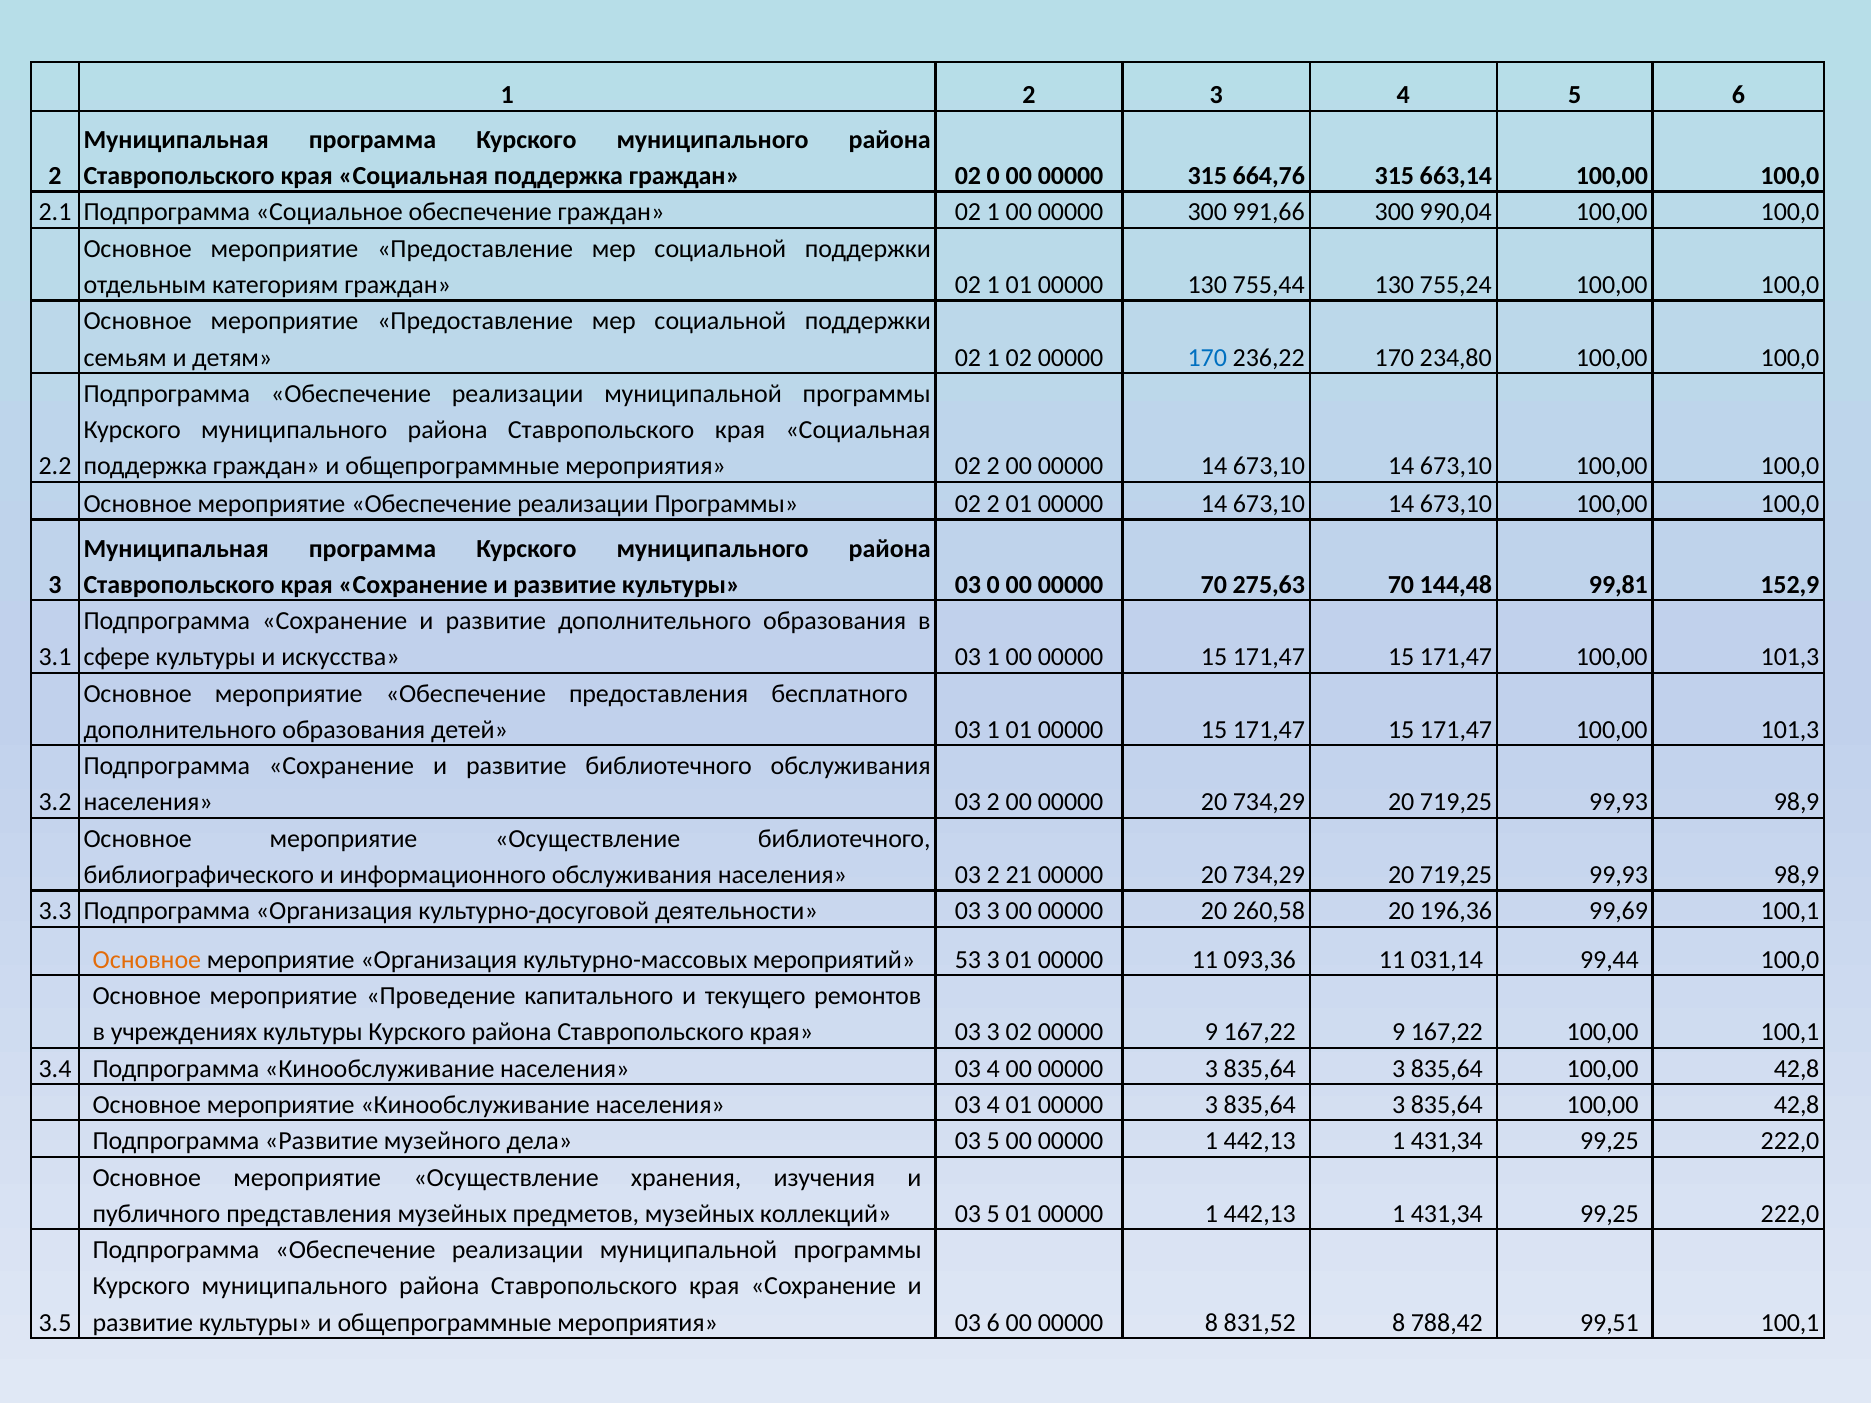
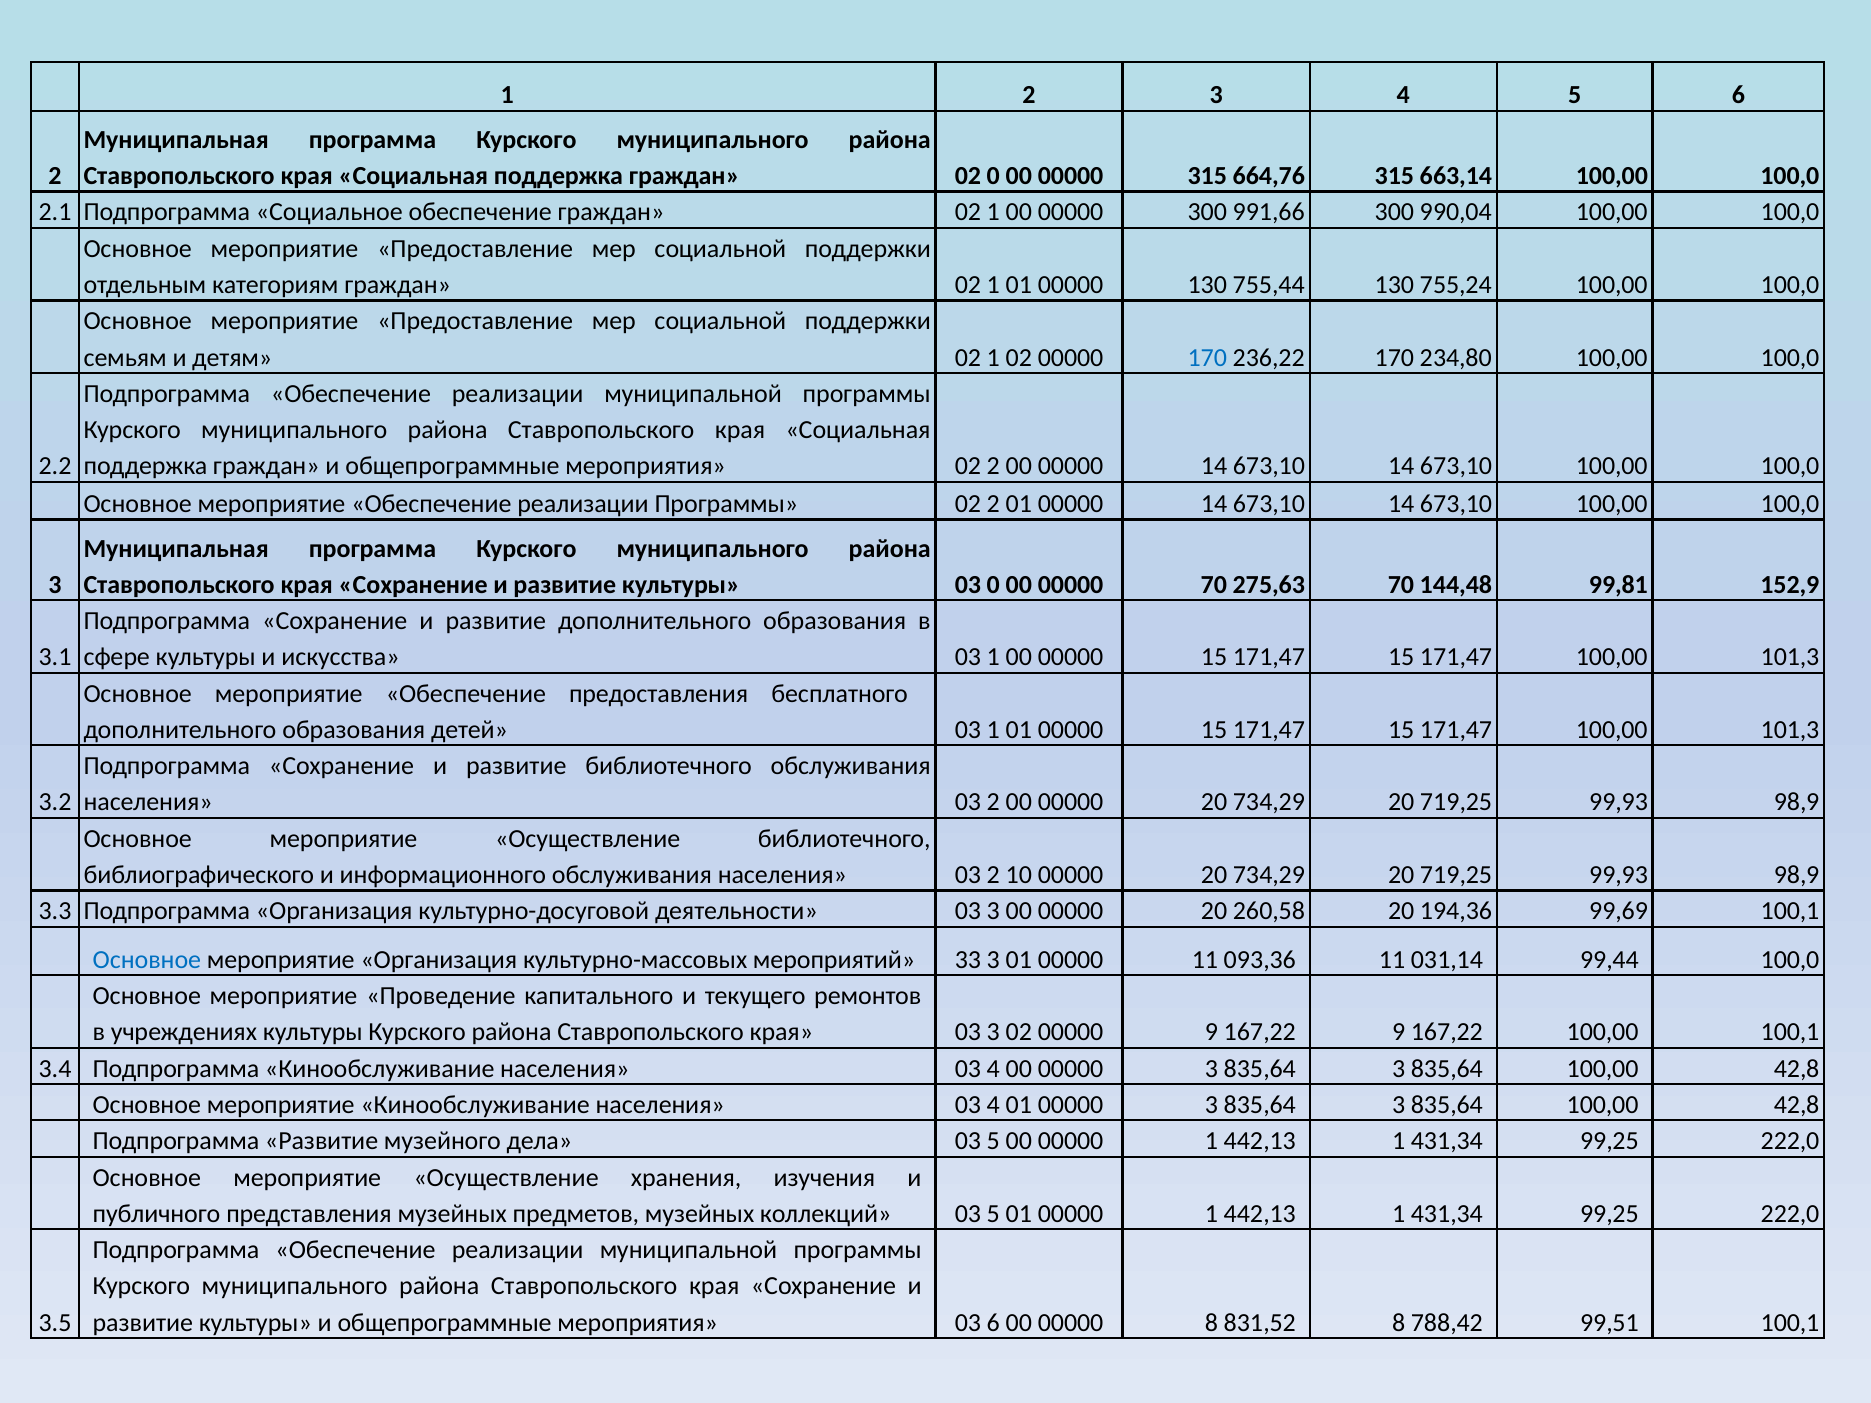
21: 21 -> 10 (1019, 875)
196,36: 196,36 -> 194,36 (1456, 911)
Основное colour: orange -> blue (147, 960)
53: 53 -> 33 (968, 960)
